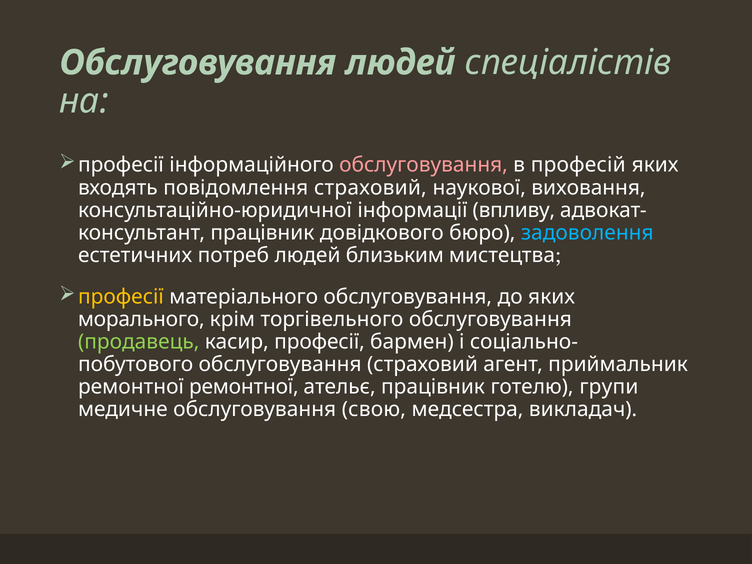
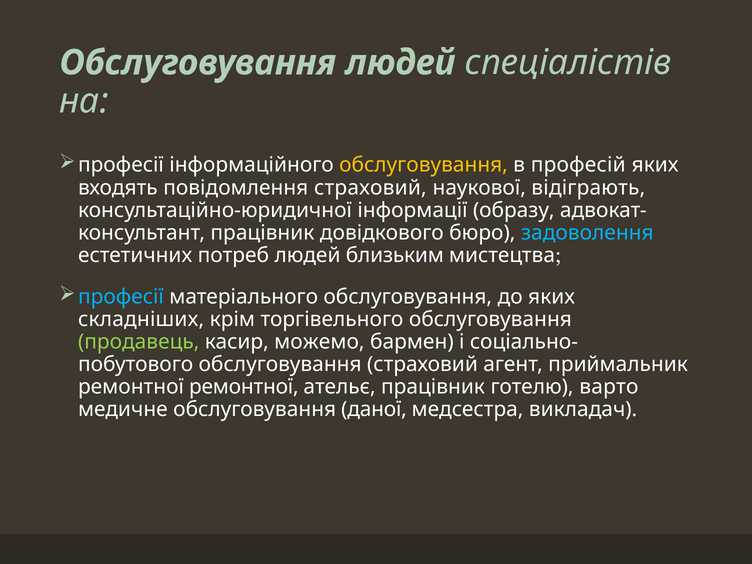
обслуговування colour: pink -> yellow (424, 165)
виховання: виховання -> відіграють (588, 188)
впливу: впливу -> образу (514, 210)
професії colour: yellow -> light blue (121, 297)
морального: морального -> складніших (141, 319)
касир професії: професії -> можемо (319, 342)
групи: групи -> варто (609, 387)
свою: свою -> даної (374, 409)
